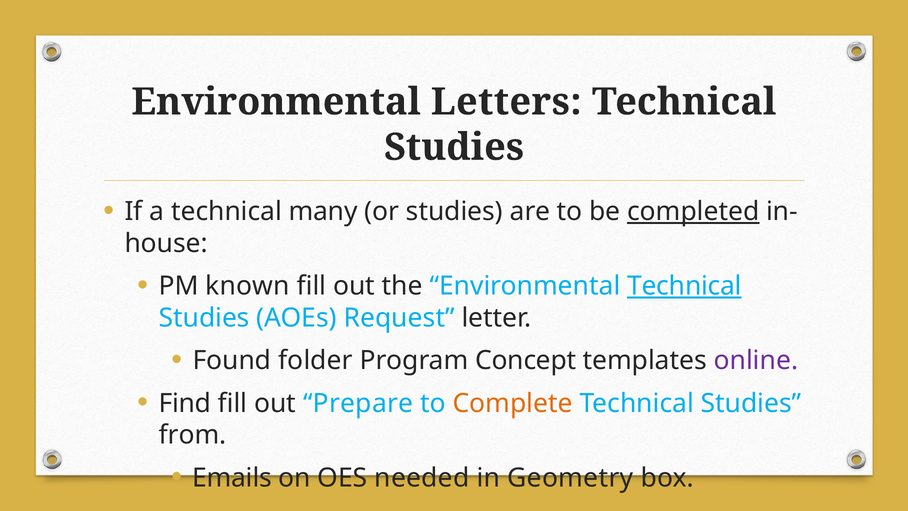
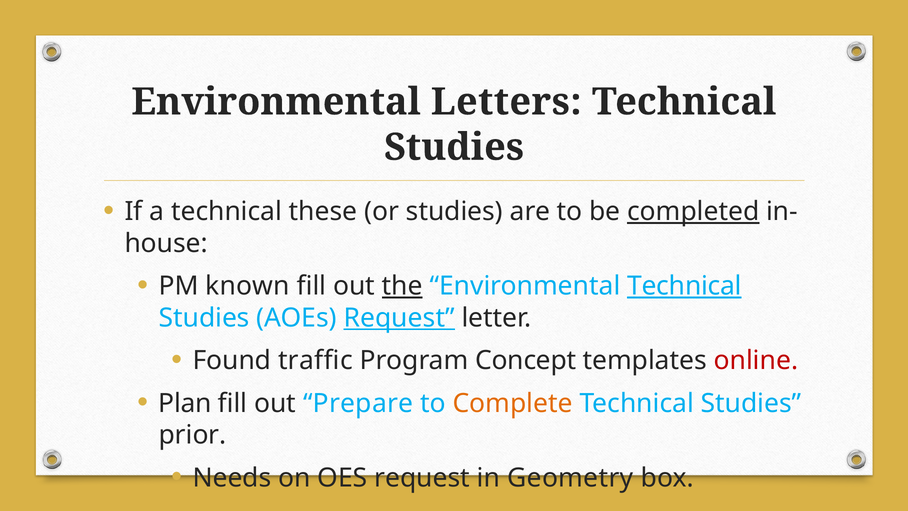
many: many -> these (323, 212)
the underline: none -> present (402, 286)
Request underline: none -> present (399, 318)
folder: folder -> traffic (315, 360)
online colour: purple -> red (756, 360)
Find: Find -> Plan (185, 403)
from: from -> prior (193, 435)
Emails: Emails -> Needs (232, 478)
OES needed: needed -> request (422, 478)
